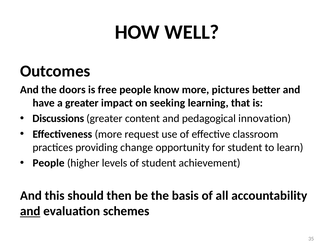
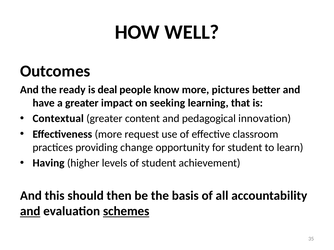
doors: doors -> ready (72, 90)
free: free -> deal (107, 90)
Discussions: Discussions -> Contextual (58, 119)
People: People -> Having (49, 163)
schemes underline: none -> present (126, 212)
